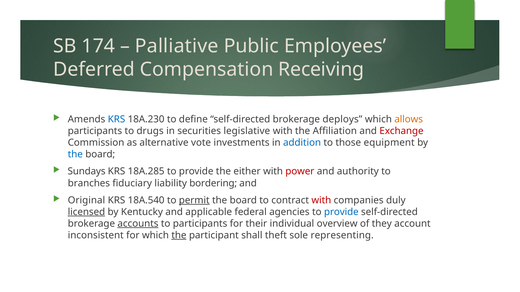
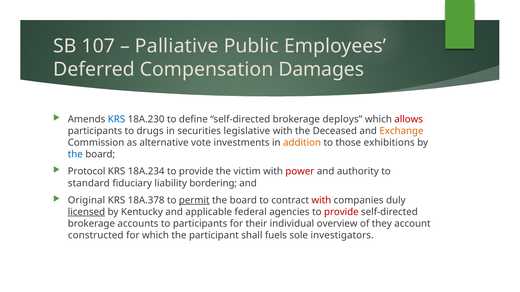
174: 174 -> 107 (98, 46)
Receiving: Receiving -> Damages (321, 70)
allows colour: orange -> red (409, 120)
Affiliation: Affiliation -> Deceased (335, 131)
Exchange colour: red -> orange (402, 131)
addition colour: blue -> orange (302, 143)
equipment: equipment -> exhibitions (389, 143)
Sundays: Sundays -> Protocol (87, 172)
18A.285: 18A.285 -> 18A.234 (146, 172)
either: either -> victim (247, 172)
branches: branches -> standard (89, 183)
18A.540: 18A.540 -> 18A.378 (146, 201)
provide colour: blue -> red (341, 212)
accounts underline: present -> none (138, 224)
inconsistent: inconsistent -> constructed (96, 236)
the underline: present -> none (179, 236)
theft: theft -> fuels (276, 236)
representing: representing -> investigators (342, 236)
